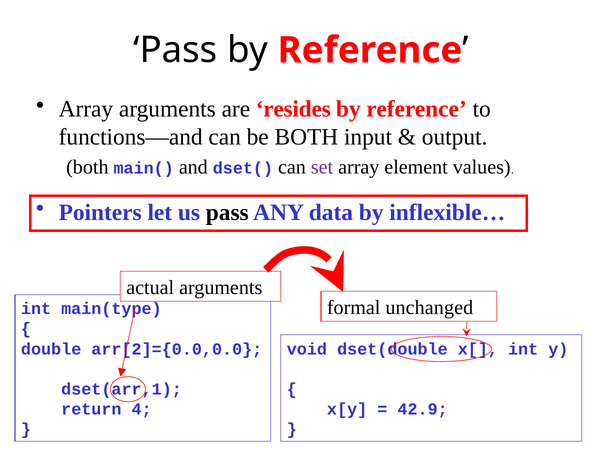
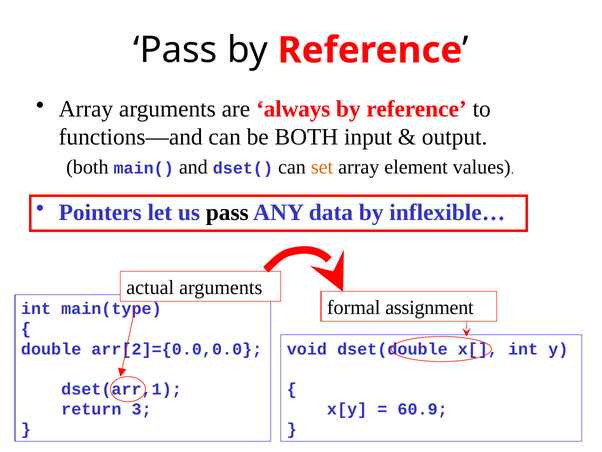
resides: resides -> always (293, 109)
set colour: purple -> orange (322, 167)
unchanged: unchanged -> assignment (429, 307)
4: 4 -> 3 (142, 409)
42.9: 42.9 -> 60.9 (423, 409)
